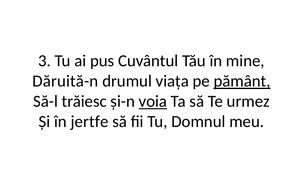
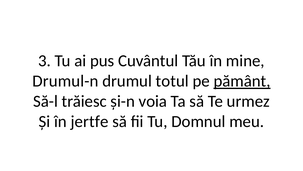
Dăruită-n: Dăruită-n -> Drumul-n (65, 81)
viața: viața -> totul (172, 81)
voia underline: present -> none (153, 101)
